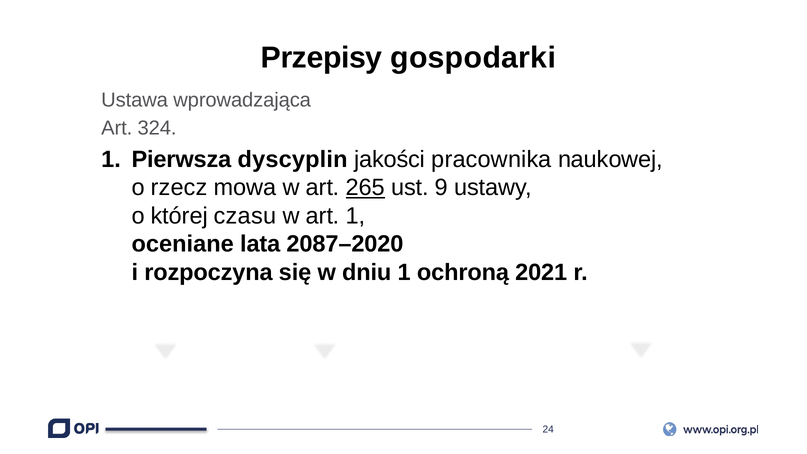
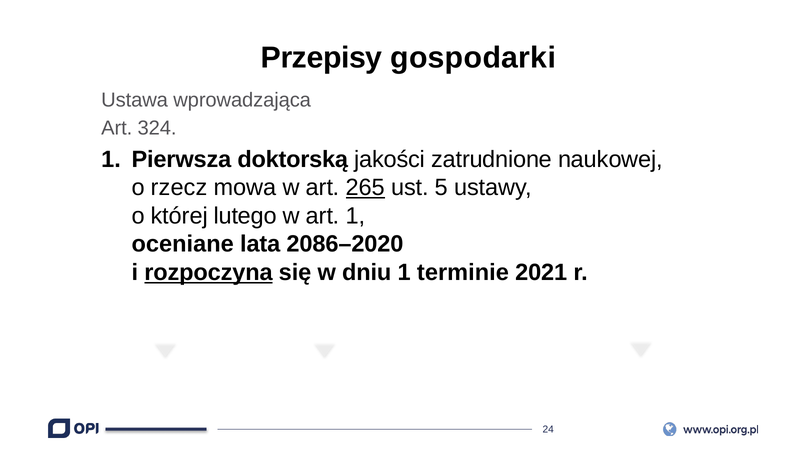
dyscyplin: dyscyplin -> doktorską (293, 159)
pracownika: pracownika -> zatrudnione (492, 159)
9: 9 -> 5 (441, 188)
czasu: czasu -> lutego (245, 216)
2087–2020: 2087–2020 -> 2086–2020 (345, 244)
rozpoczyna underline: none -> present (208, 272)
ochroną: ochroną -> terminie (463, 272)
